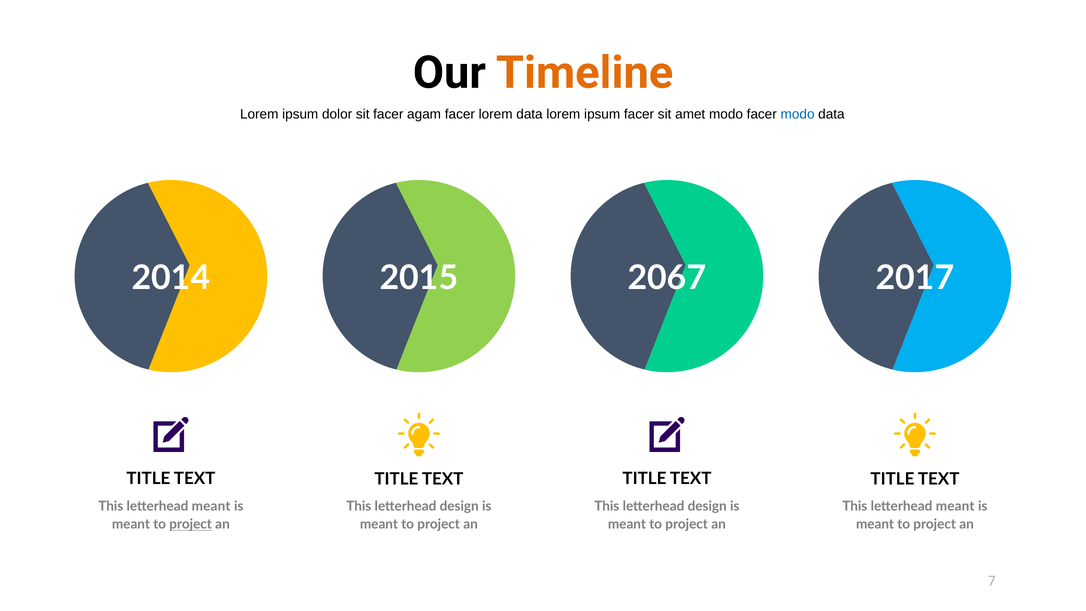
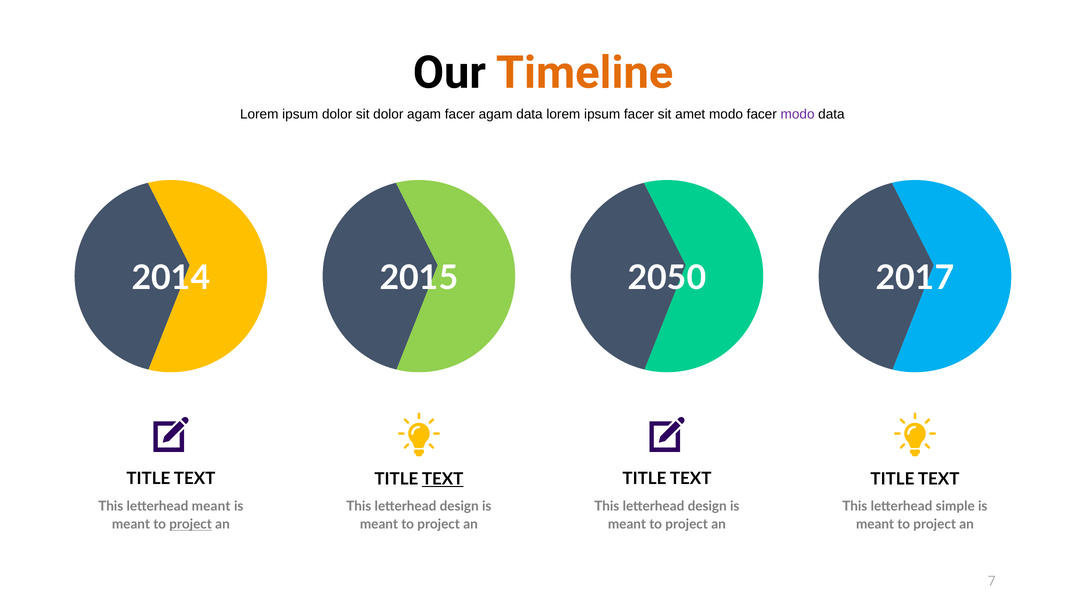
sit facer: facer -> dolor (388, 114)
facer lorem: lorem -> agam (496, 114)
modo colour: blue -> purple (798, 114)
2067: 2067 -> 2050 (667, 278)
TEXT underline: none -> present (443, 479)
meant: meant -> simple (955, 506)
